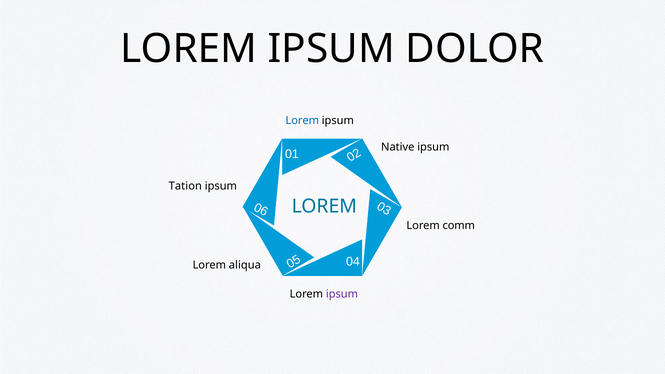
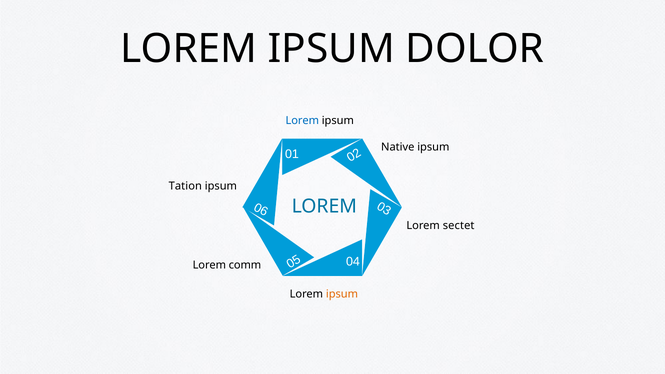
comm: comm -> sectet (459, 226)
aliqua: aliqua -> comm (245, 265)
ipsum colour: purple -> orange (342, 294)
